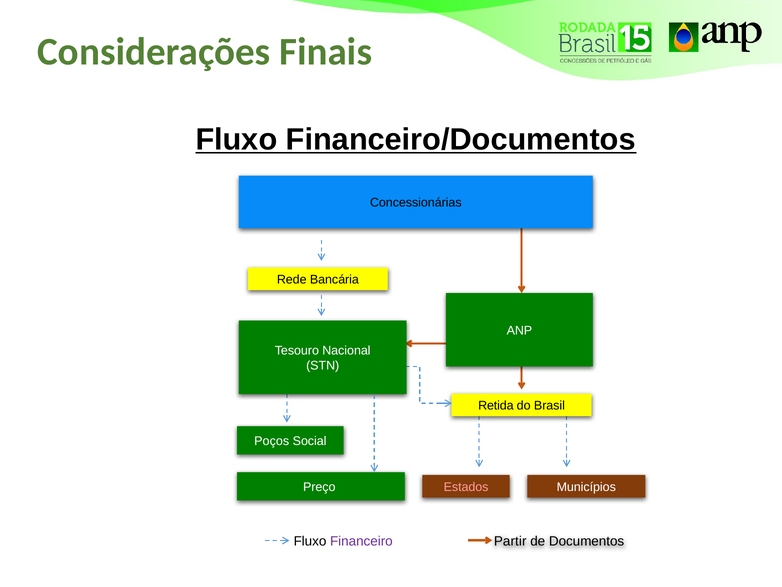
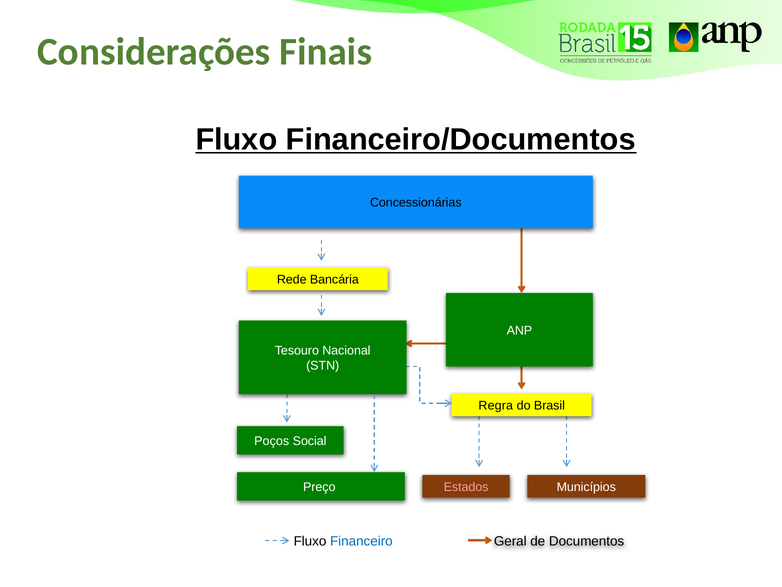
Retida: Retida -> Regra (496, 405)
Financeiro colour: purple -> blue (361, 541)
Partir: Partir -> Geral (510, 541)
